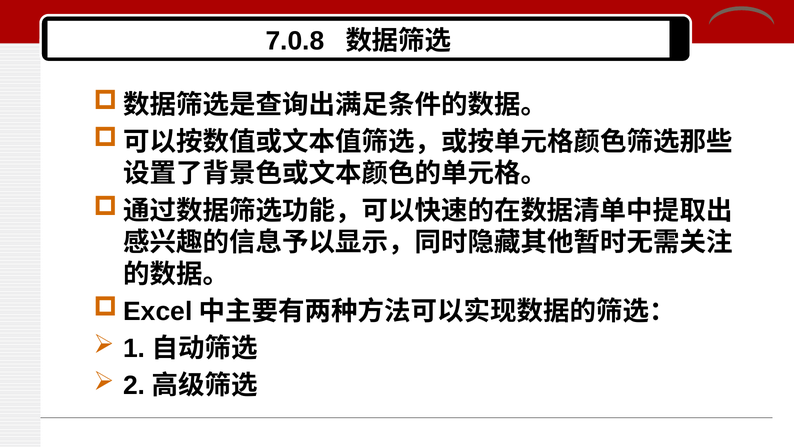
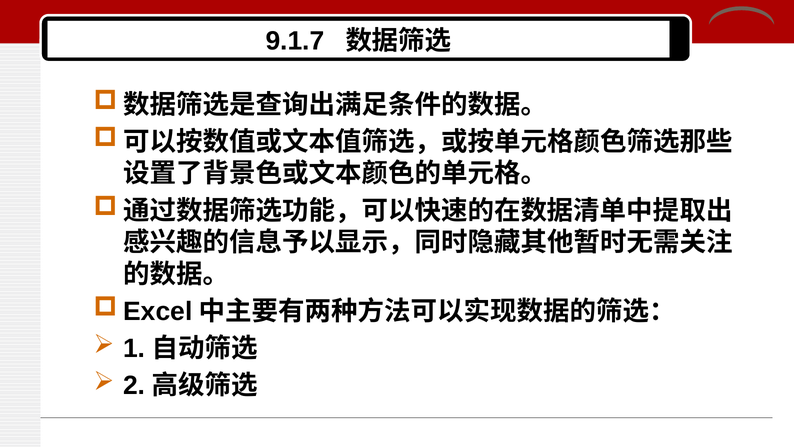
7.0.8: 7.0.8 -> 9.1.7 (295, 41)
